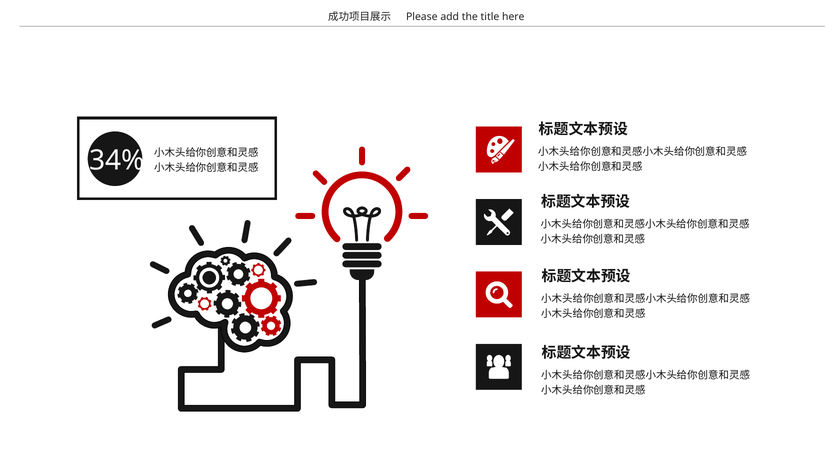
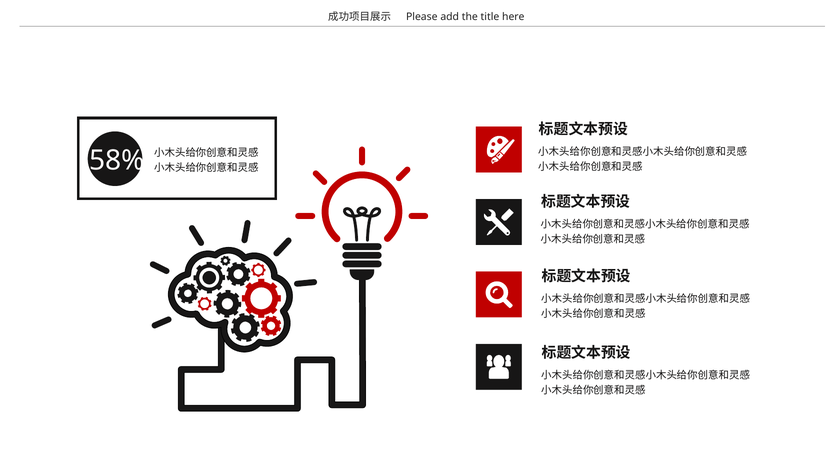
34%: 34% -> 58% (117, 160)
